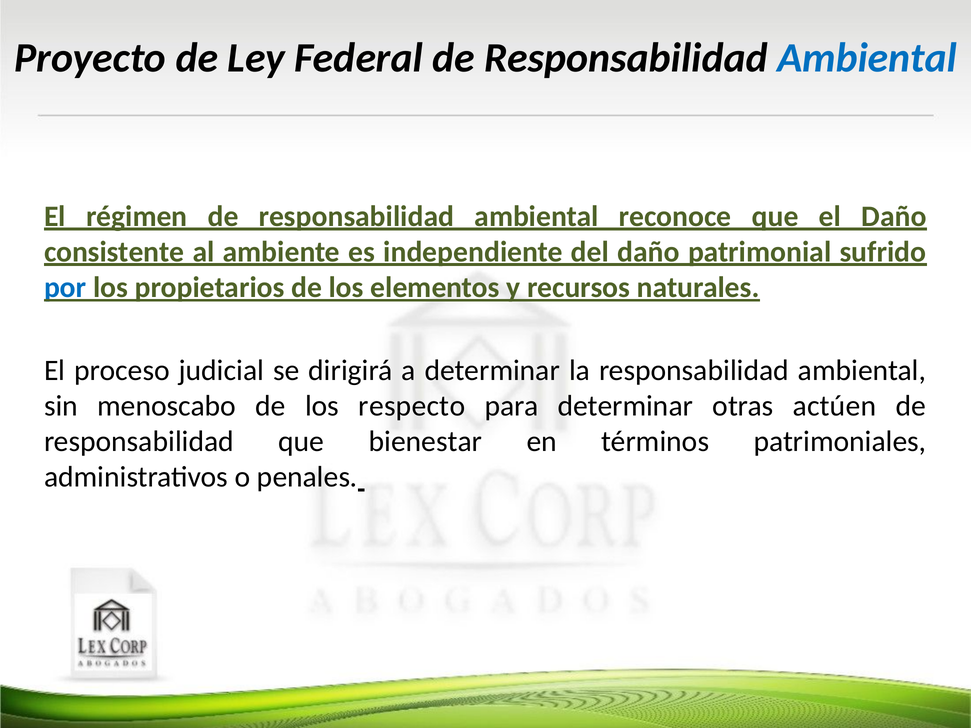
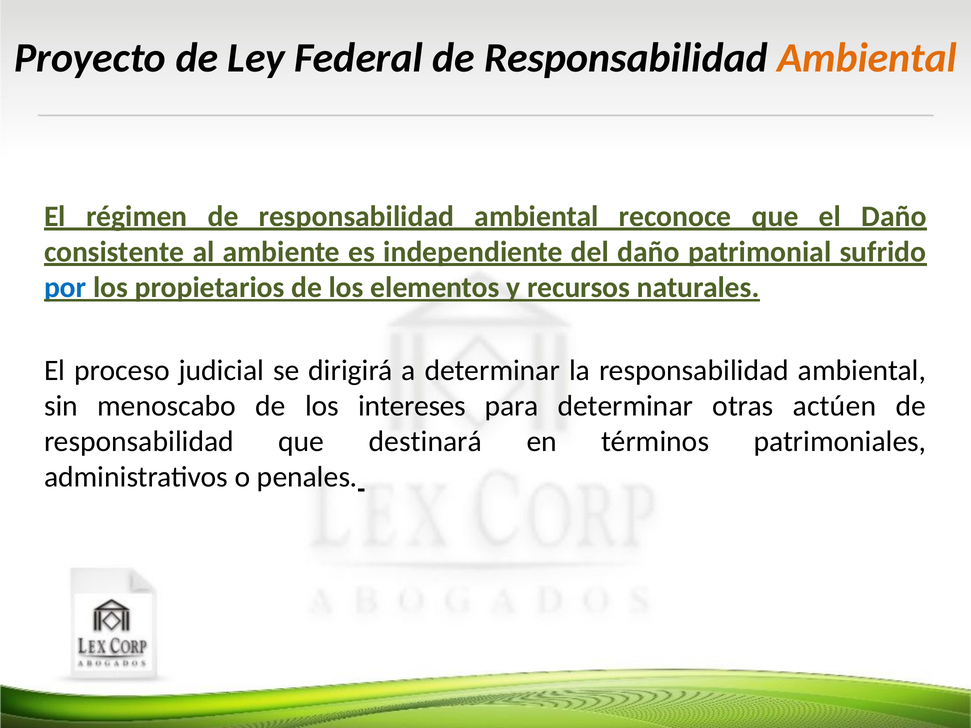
Ambiental colour: blue -> orange (867, 58)
respecto: respecto -> intereses (412, 406)
bienestar: bienestar -> destinará (425, 442)
